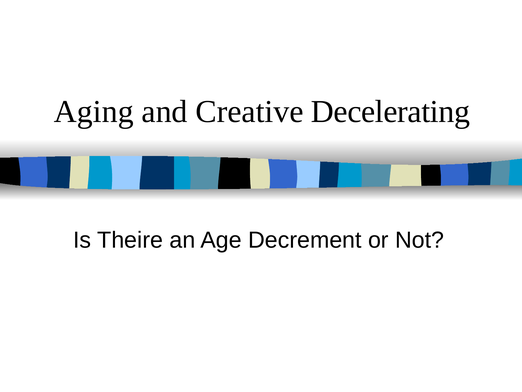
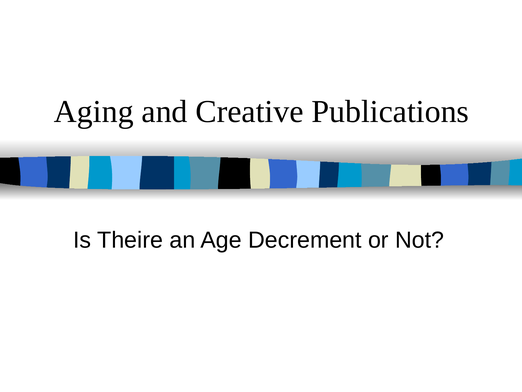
Decelerating: Decelerating -> Publications (390, 111)
